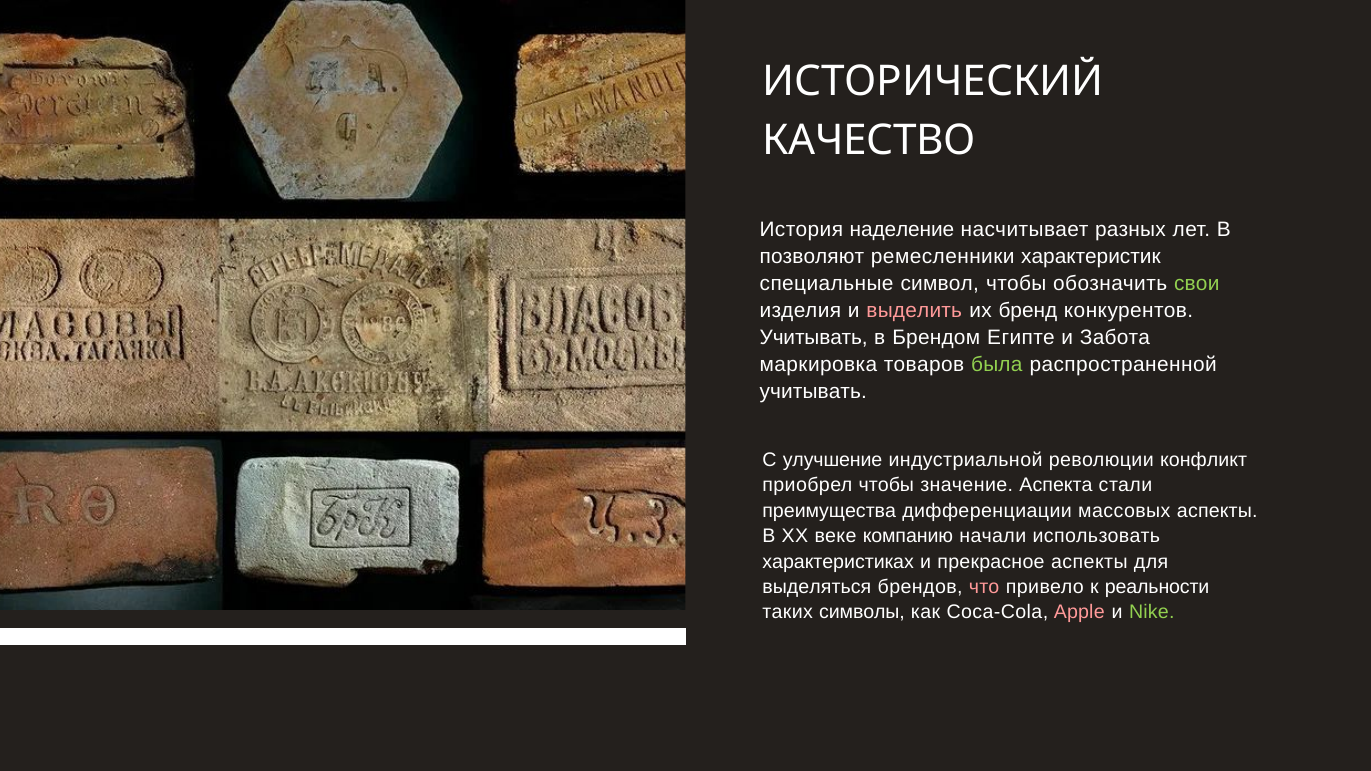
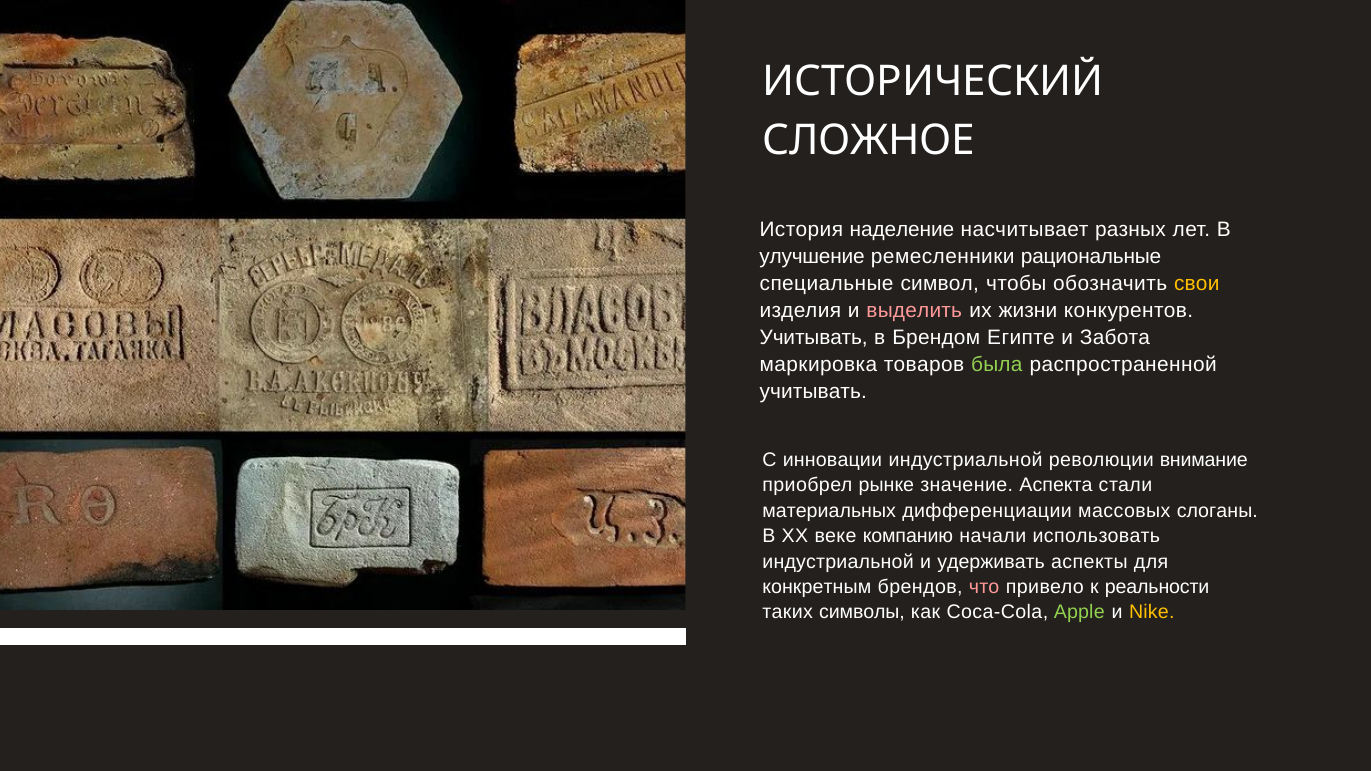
КАЧЕСТВО: КАЧЕСТВО -> СЛОЖНОЕ (869, 140)
позволяют: позволяют -> улучшение (812, 257)
характеристик: характеристик -> рациональные (1091, 257)
свои colour: light green -> yellow (1197, 284)
бренд: бренд -> жизни (1028, 311)
улучшение: улучшение -> инновации (832, 460)
конфликт: конфликт -> внимание (1204, 460)
приобрел чтобы: чтобы -> рынке (886, 485)
преимущества: преимущества -> материальных (829, 511)
массовых аспекты: аспекты -> слоганы (1217, 511)
характеристиках: характеристиках -> индустриальной (838, 562)
прекрасное: прекрасное -> удерживать (991, 562)
выделяться: выделяться -> конкретным (817, 587)
Apple colour: pink -> light green (1079, 613)
Nike colour: light green -> yellow (1152, 613)
